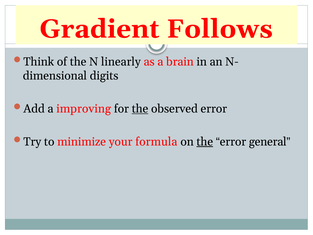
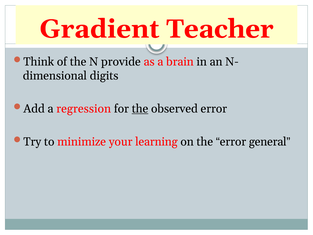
Follows: Follows -> Teacher (220, 29)
linearly: linearly -> provide (121, 62)
improving: improving -> regression (84, 109)
formula: formula -> learning (156, 141)
the underline: present -> none (205, 141)
